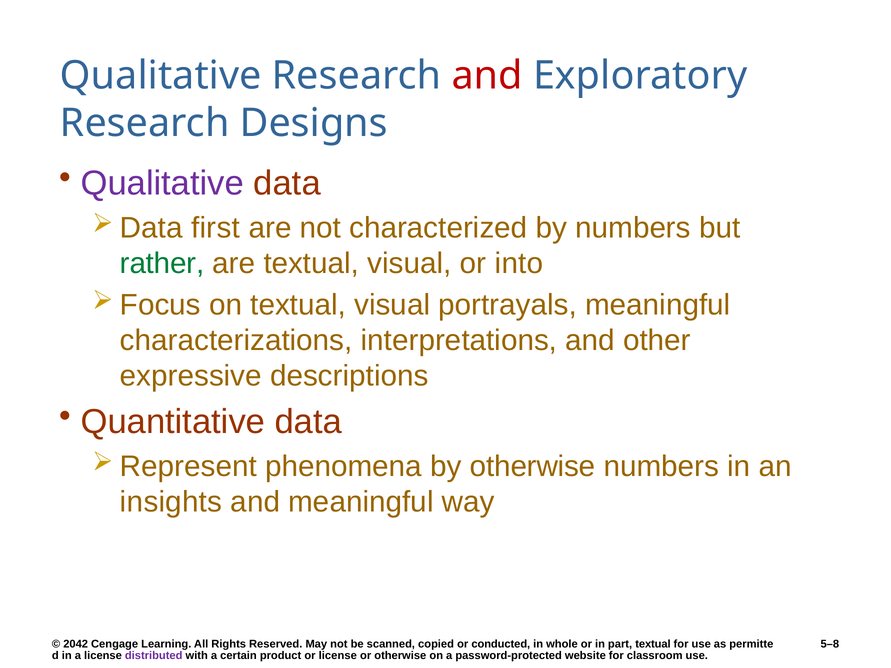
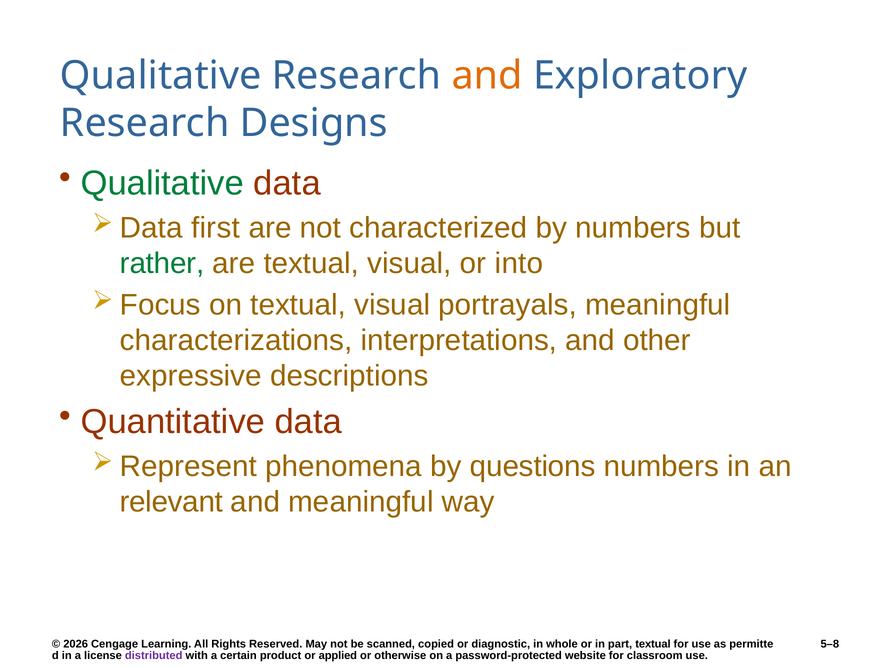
and colour: red -> orange (487, 76)
Qualitative colour: purple -> green (162, 184)
by otherwise: otherwise -> questions (533, 466)
insights: insights -> relevant (171, 502)
2042: 2042 -> 2026 (76, 645)
conducted: conducted -> diagnostic (501, 645)
or license: license -> applied (338, 656)
